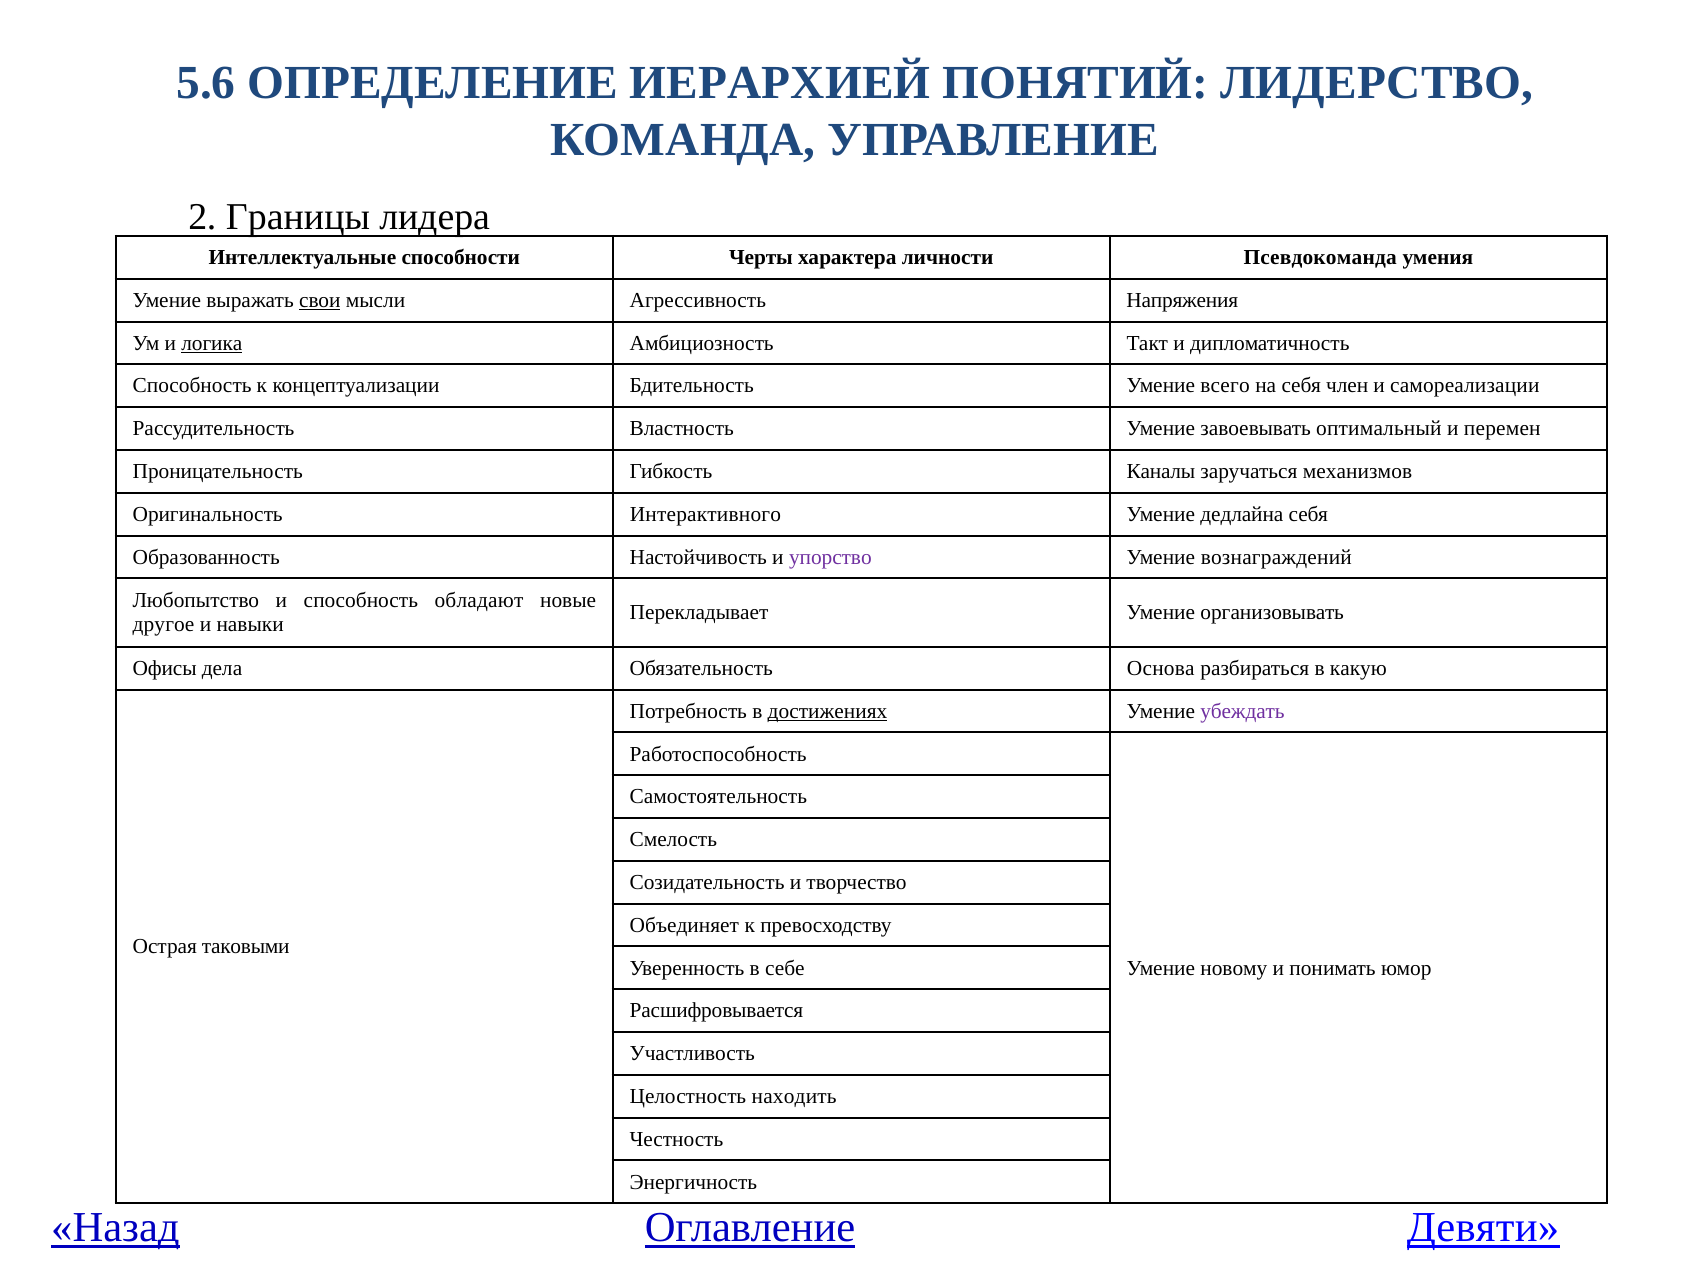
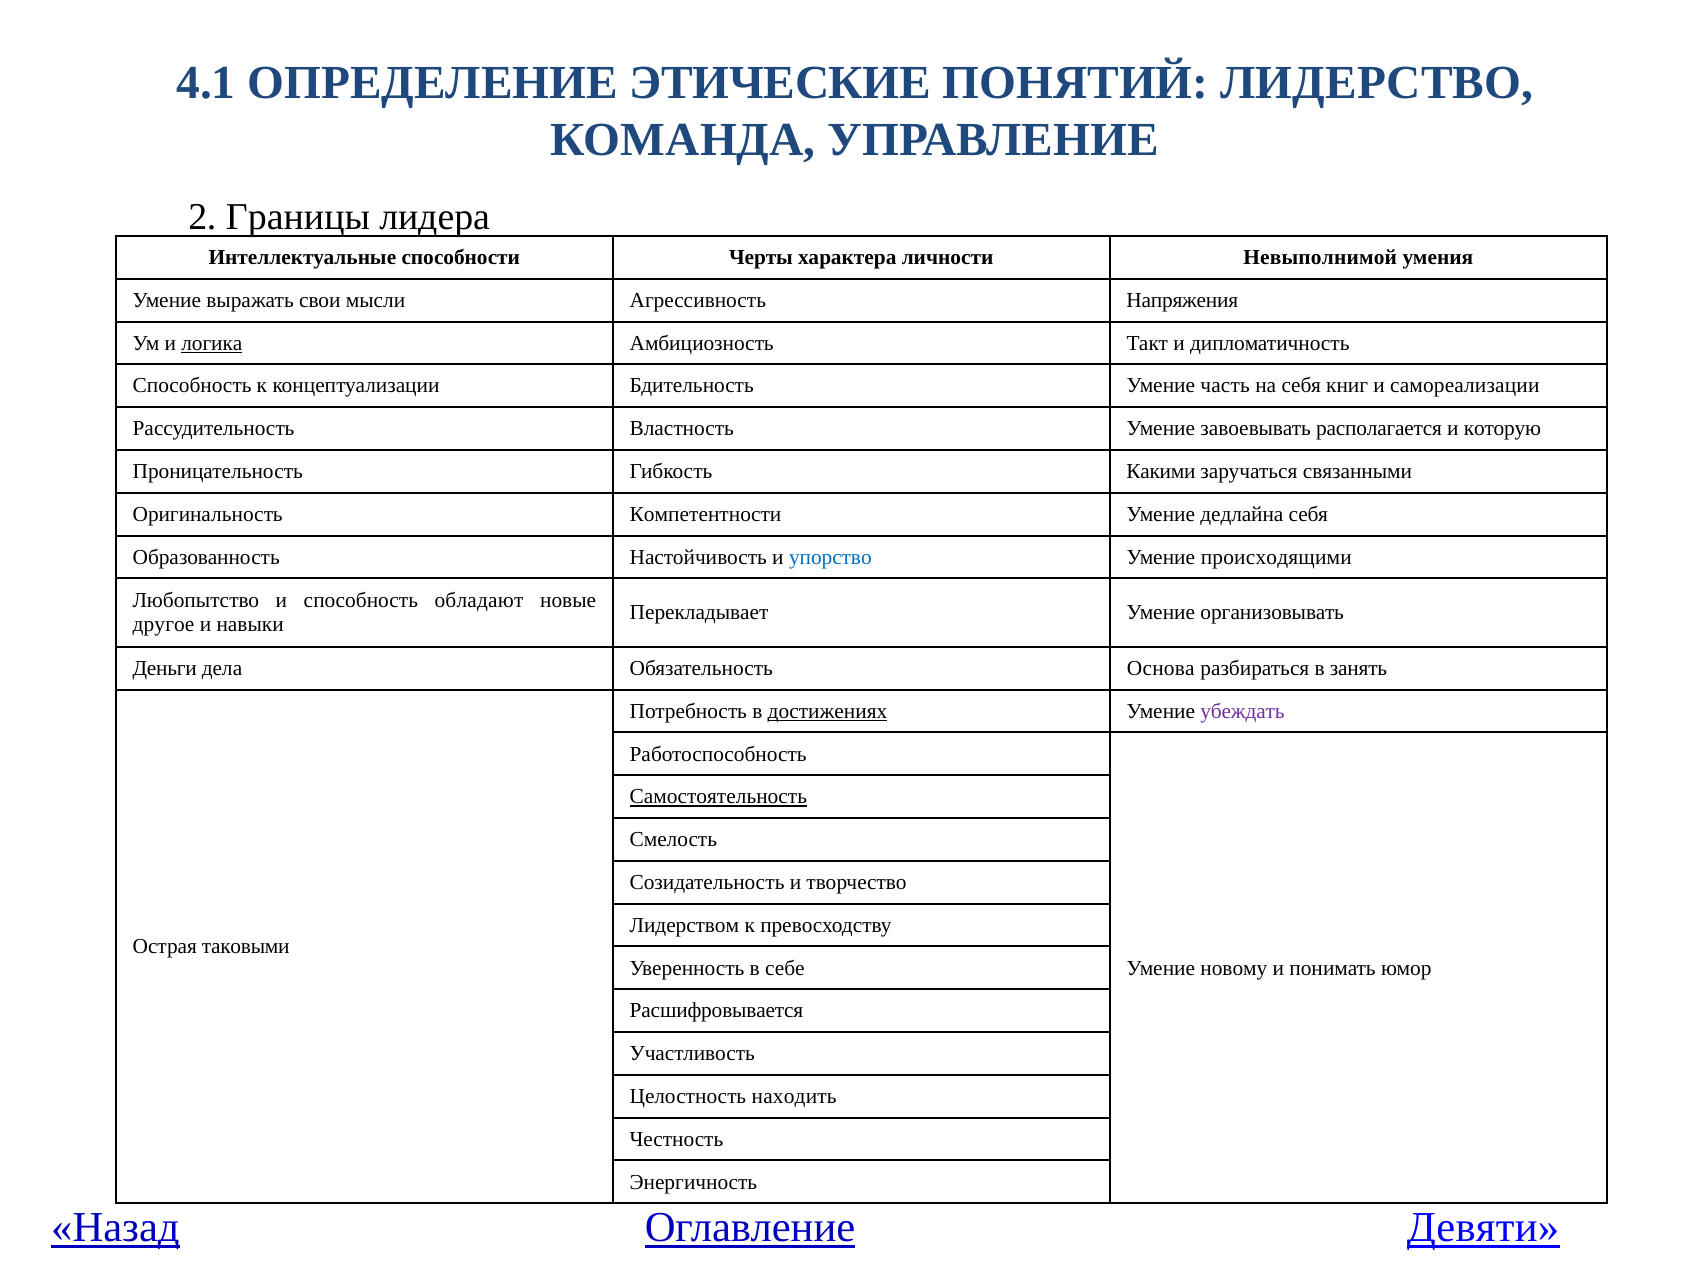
5.6: 5.6 -> 4.1 (206, 83)
ИЕРАРХИЕЙ: ИЕРАРХИЕЙ -> ЭТИЧЕСКИЕ (780, 83)
Псевдокоманда: Псевдокоманда -> Невыполнимой (1320, 257)
свои underline: present -> none (320, 300)
всего: всего -> часть (1225, 386)
член: член -> книг (1347, 386)
оптимальный: оптимальный -> располагается (1379, 429)
перемен: перемен -> которую (1503, 429)
Каналы: Каналы -> Какими (1161, 471)
механизмов: механизмов -> связанными (1357, 471)
Интерактивного: Интерактивного -> Компетентности (706, 514)
упорство colour: purple -> blue (830, 557)
вознаграждений: вознаграждений -> происходящими (1276, 557)
Офисы: Офисы -> Деньги (165, 668)
какую: какую -> занять (1359, 668)
Самостоятельность underline: none -> present (718, 796)
Объединяет: Объединяет -> Лидерством (684, 925)
